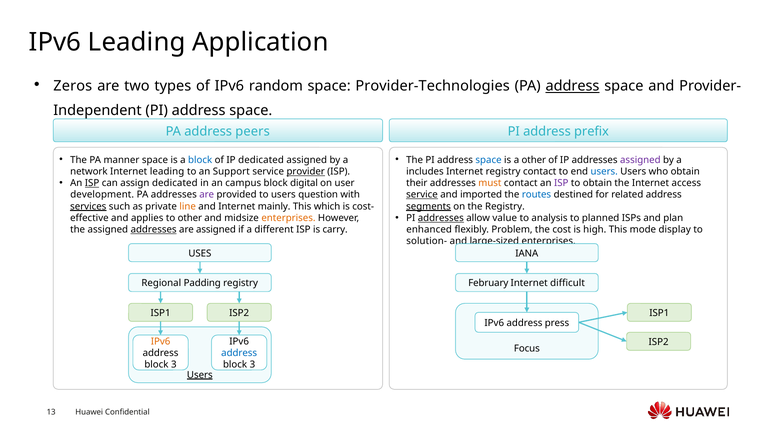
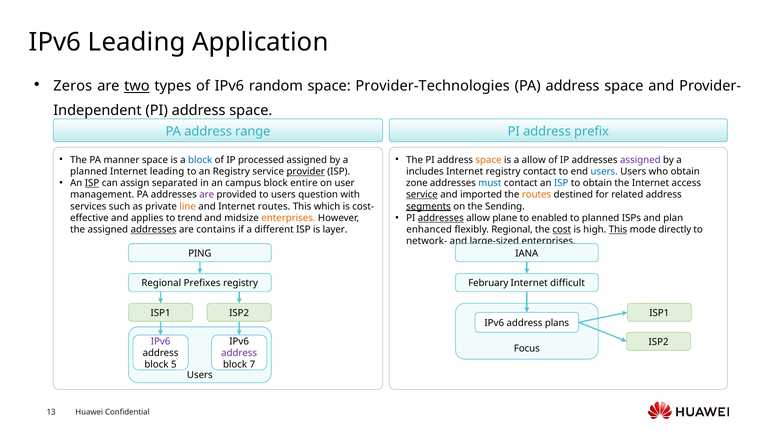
two underline: none -> present (137, 86)
address underline: present -> none (573, 86)
peers: peers -> range (253, 131)
IP dedicated: dedicated -> processed (261, 160)
space colour: blue -> orange (489, 160)
a other: other -> allow (534, 160)
network: network -> planned (89, 171)
an Support: Support -> Registry (231, 171)
assign dedicated: dedicated -> separated (175, 183)
digital: digital -> entire (304, 183)
their: their -> zone (417, 183)
must colour: orange -> blue (490, 183)
ISP colour: purple -> blue (561, 183)
development: development -> management (102, 195)
routes colour: blue -> orange (537, 195)
services underline: present -> none (88, 206)
Internet mainly: mainly -> routes (274, 206)
the Registry: Registry -> Sending (505, 206)
value: value -> plane (505, 218)
analysis: analysis -> enabled (550, 218)
to other: other -> trend (190, 218)
are assigned: assigned -> contains (216, 230)
carry: carry -> layer (335, 230)
flexibly Problem: Problem -> Regional (512, 230)
cost underline: none -> present (562, 230)
This underline: none -> present (618, 230)
display: display -> directly (675, 230)
solution-: solution- -> network- (427, 241)
USES: USES -> PING (200, 253)
Padding: Padding -> Prefixes (202, 283)
press: press -> plans (557, 323)
IPv6 colour: orange -> purple (161, 341)
address colour: blue -> purple (239, 353)
3: 3 -> 5 (174, 365)
3: 3 -> 7 (252, 365)
Users underline: present -> none (200, 375)
